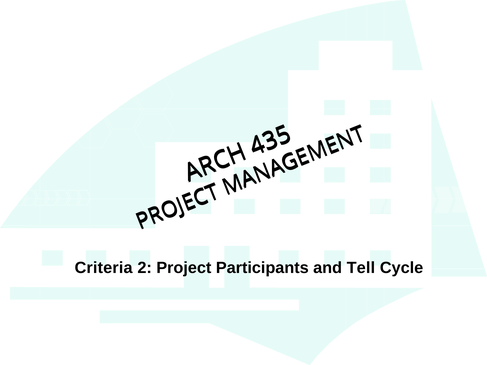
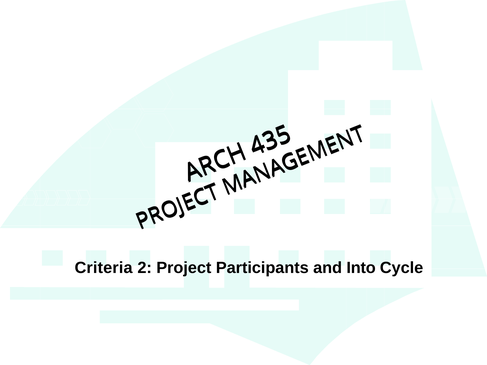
Tell: Tell -> Into (361, 268)
